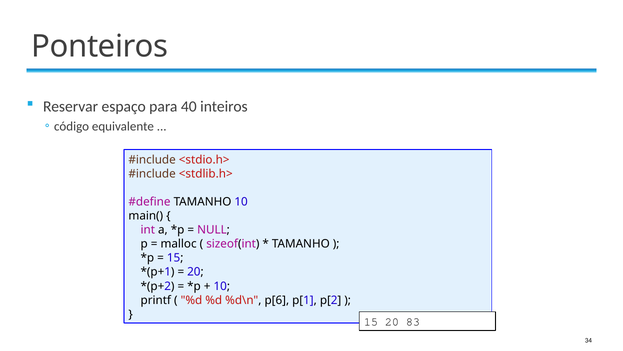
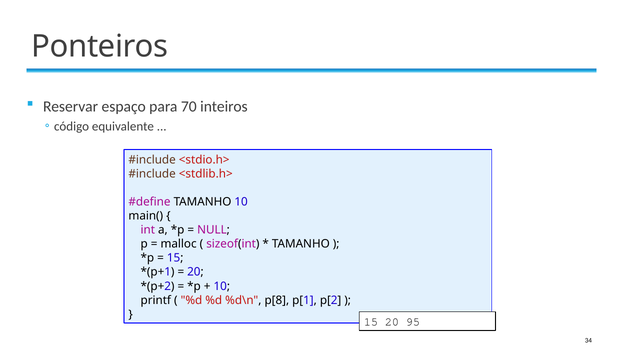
40: 40 -> 70 (189, 107)
p[6: p[6 -> p[8 (277, 300)
83: 83 -> 95 (413, 321)
